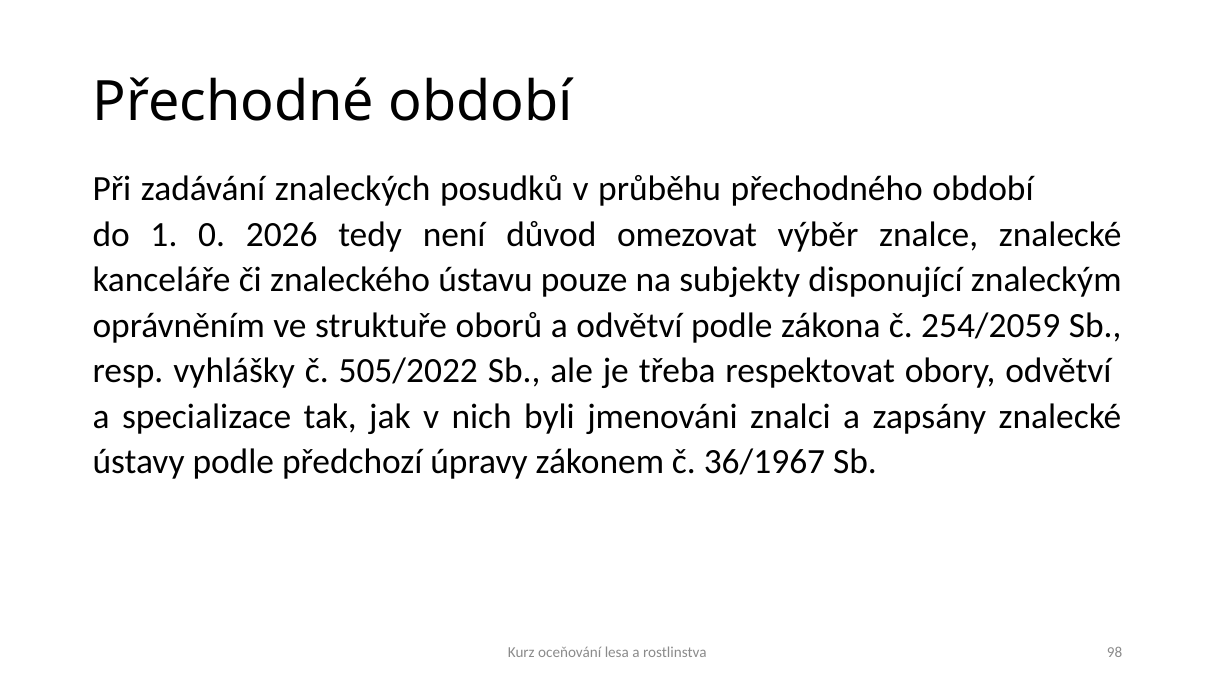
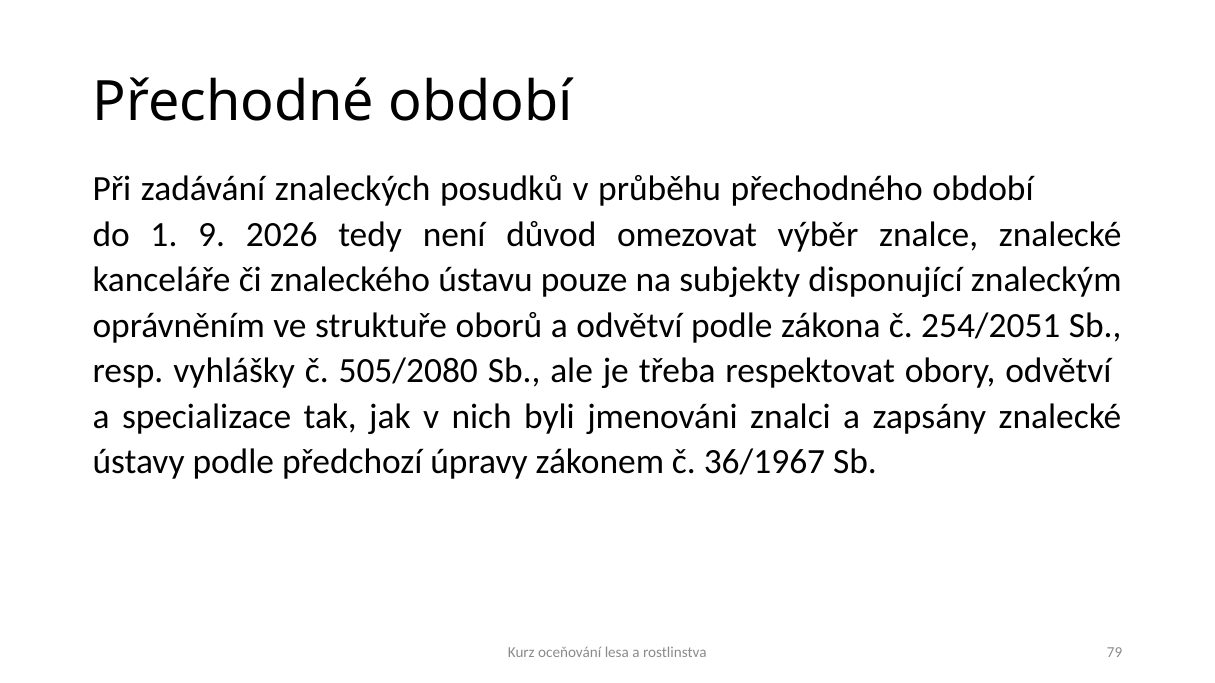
0: 0 -> 9 (212, 235)
254/2059: 254/2059 -> 254/2051 (991, 326)
505/2022: 505/2022 -> 505/2080 (408, 371)
98: 98 -> 79 (1115, 653)
